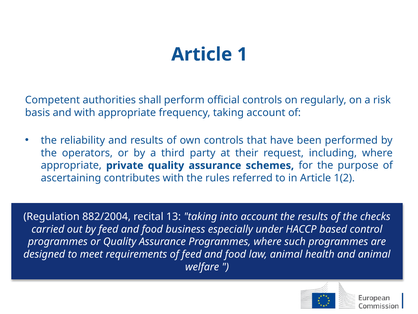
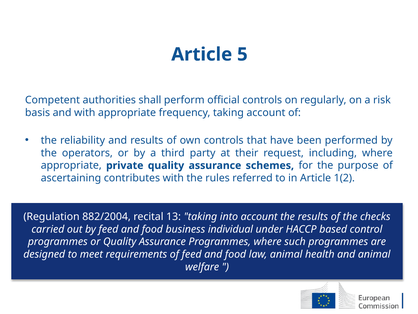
1: 1 -> 5 (242, 54)
especially: especially -> individual (230, 229)
